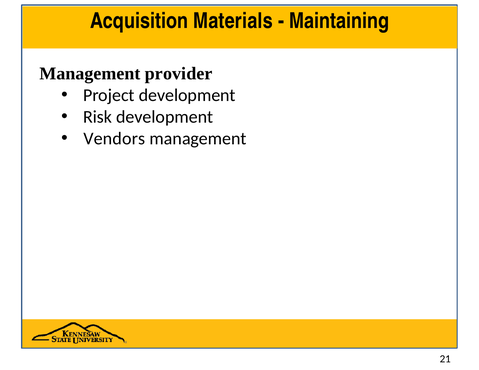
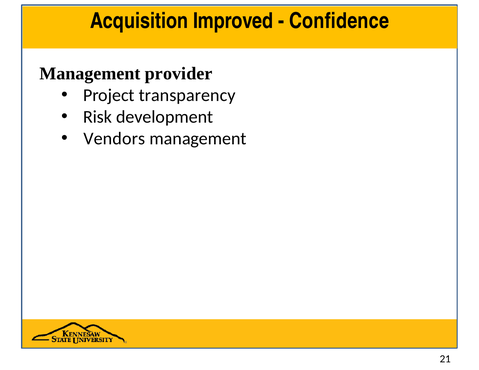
Materials: Materials -> Improved (233, 21)
Maintaining: Maintaining -> Confidence (339, 21)
Project development: development -> transparency (187, 95)
